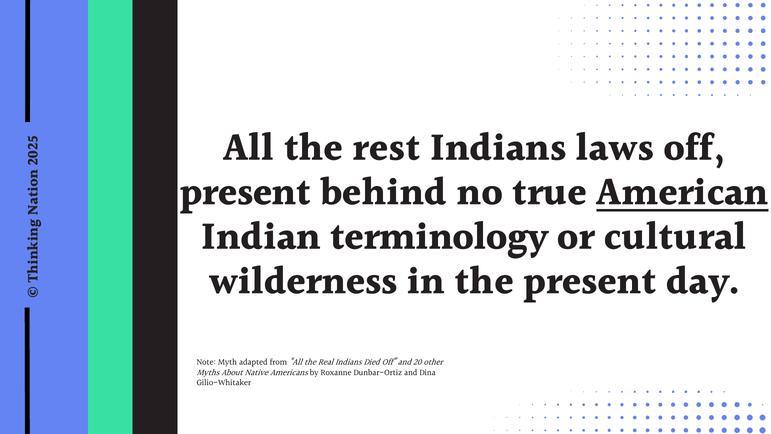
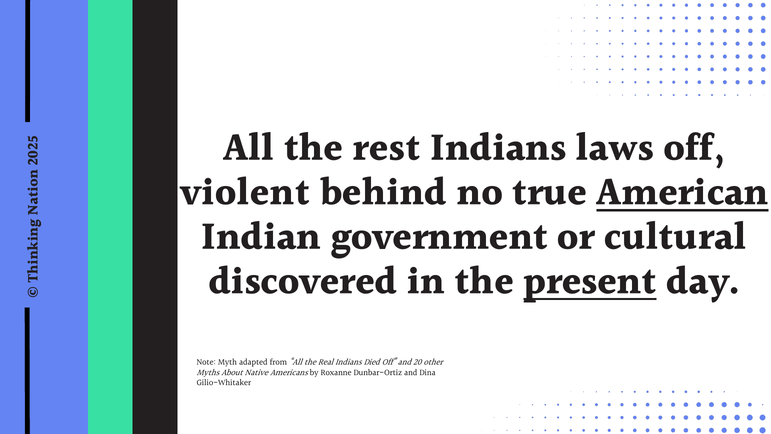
present: present -> violent (245, 193)
terminology: terminology -> government (439, 238)
wilderness: wilderness -> discovered (303, 282)
present underline: none -> present (590, 282)
